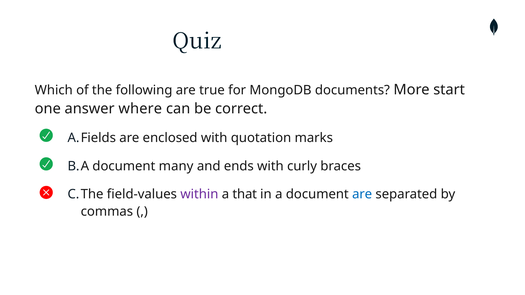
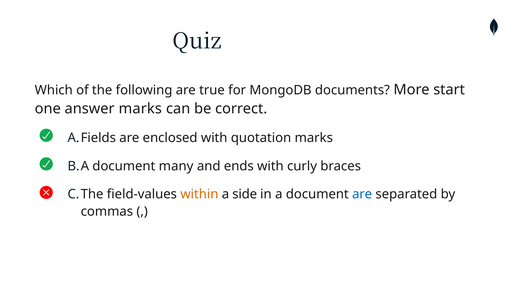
answer where: where -> marks (140, 109)
within colour: purple -> orange (199, 194)
that: that -> side (245, 194)
